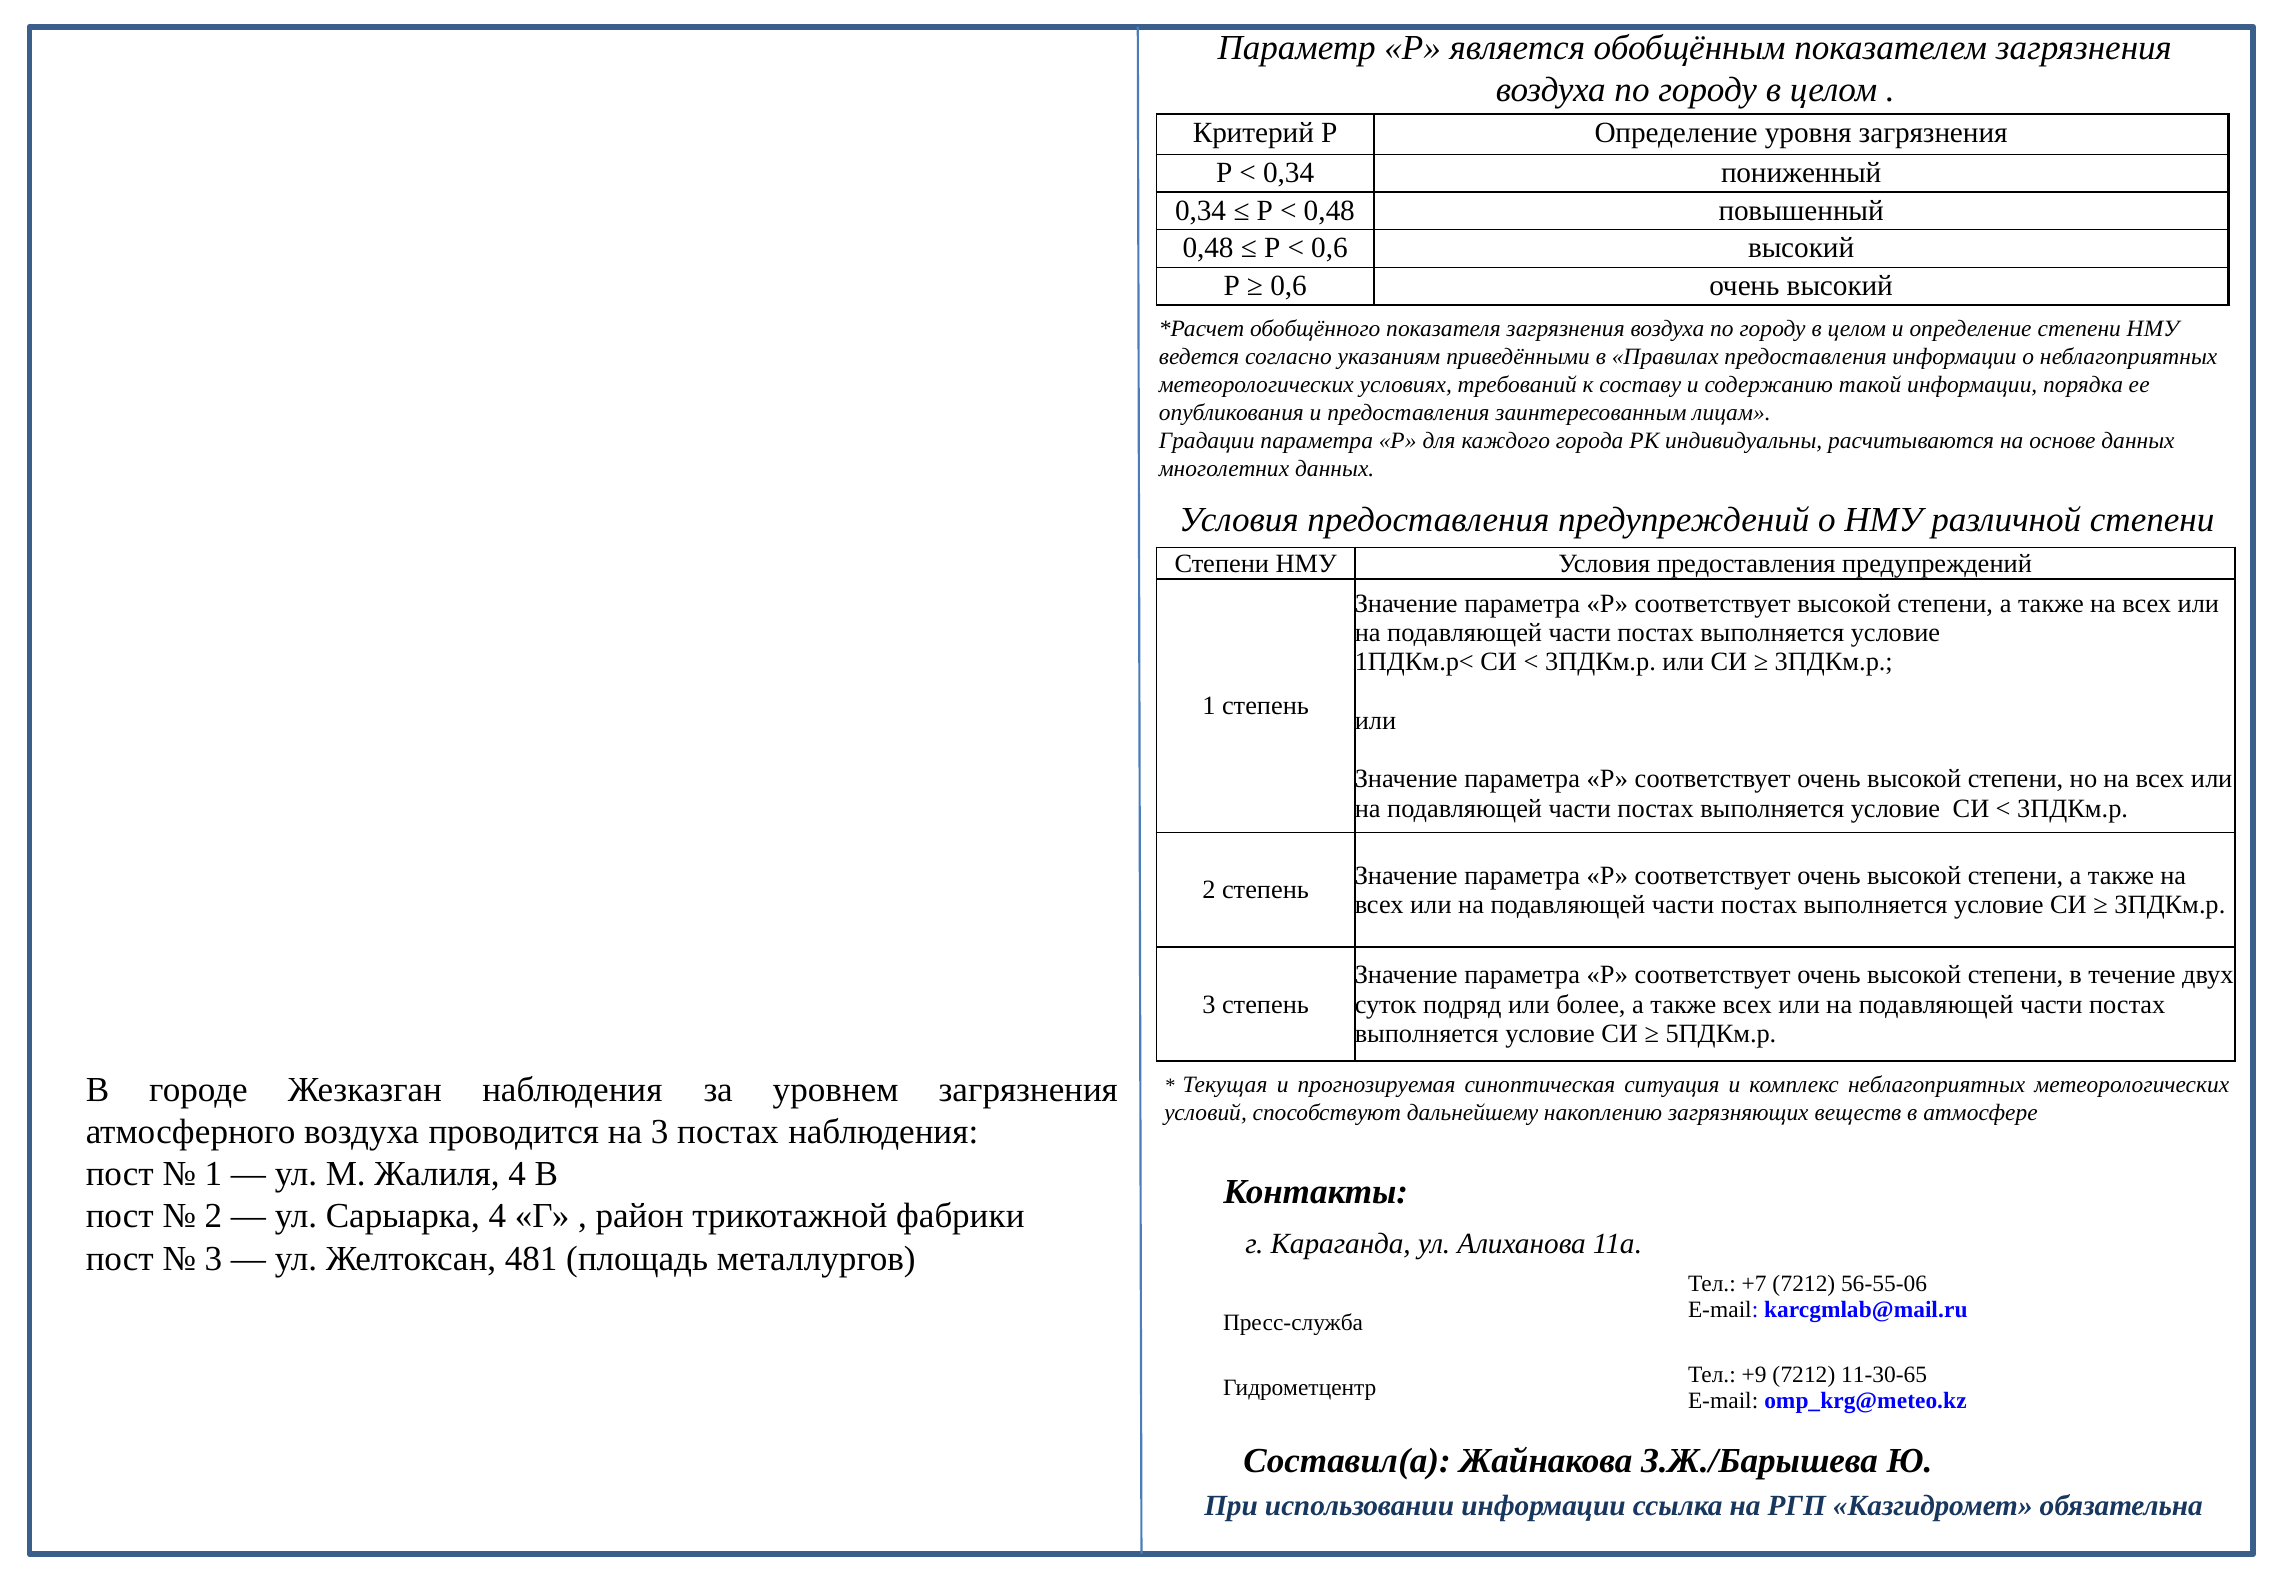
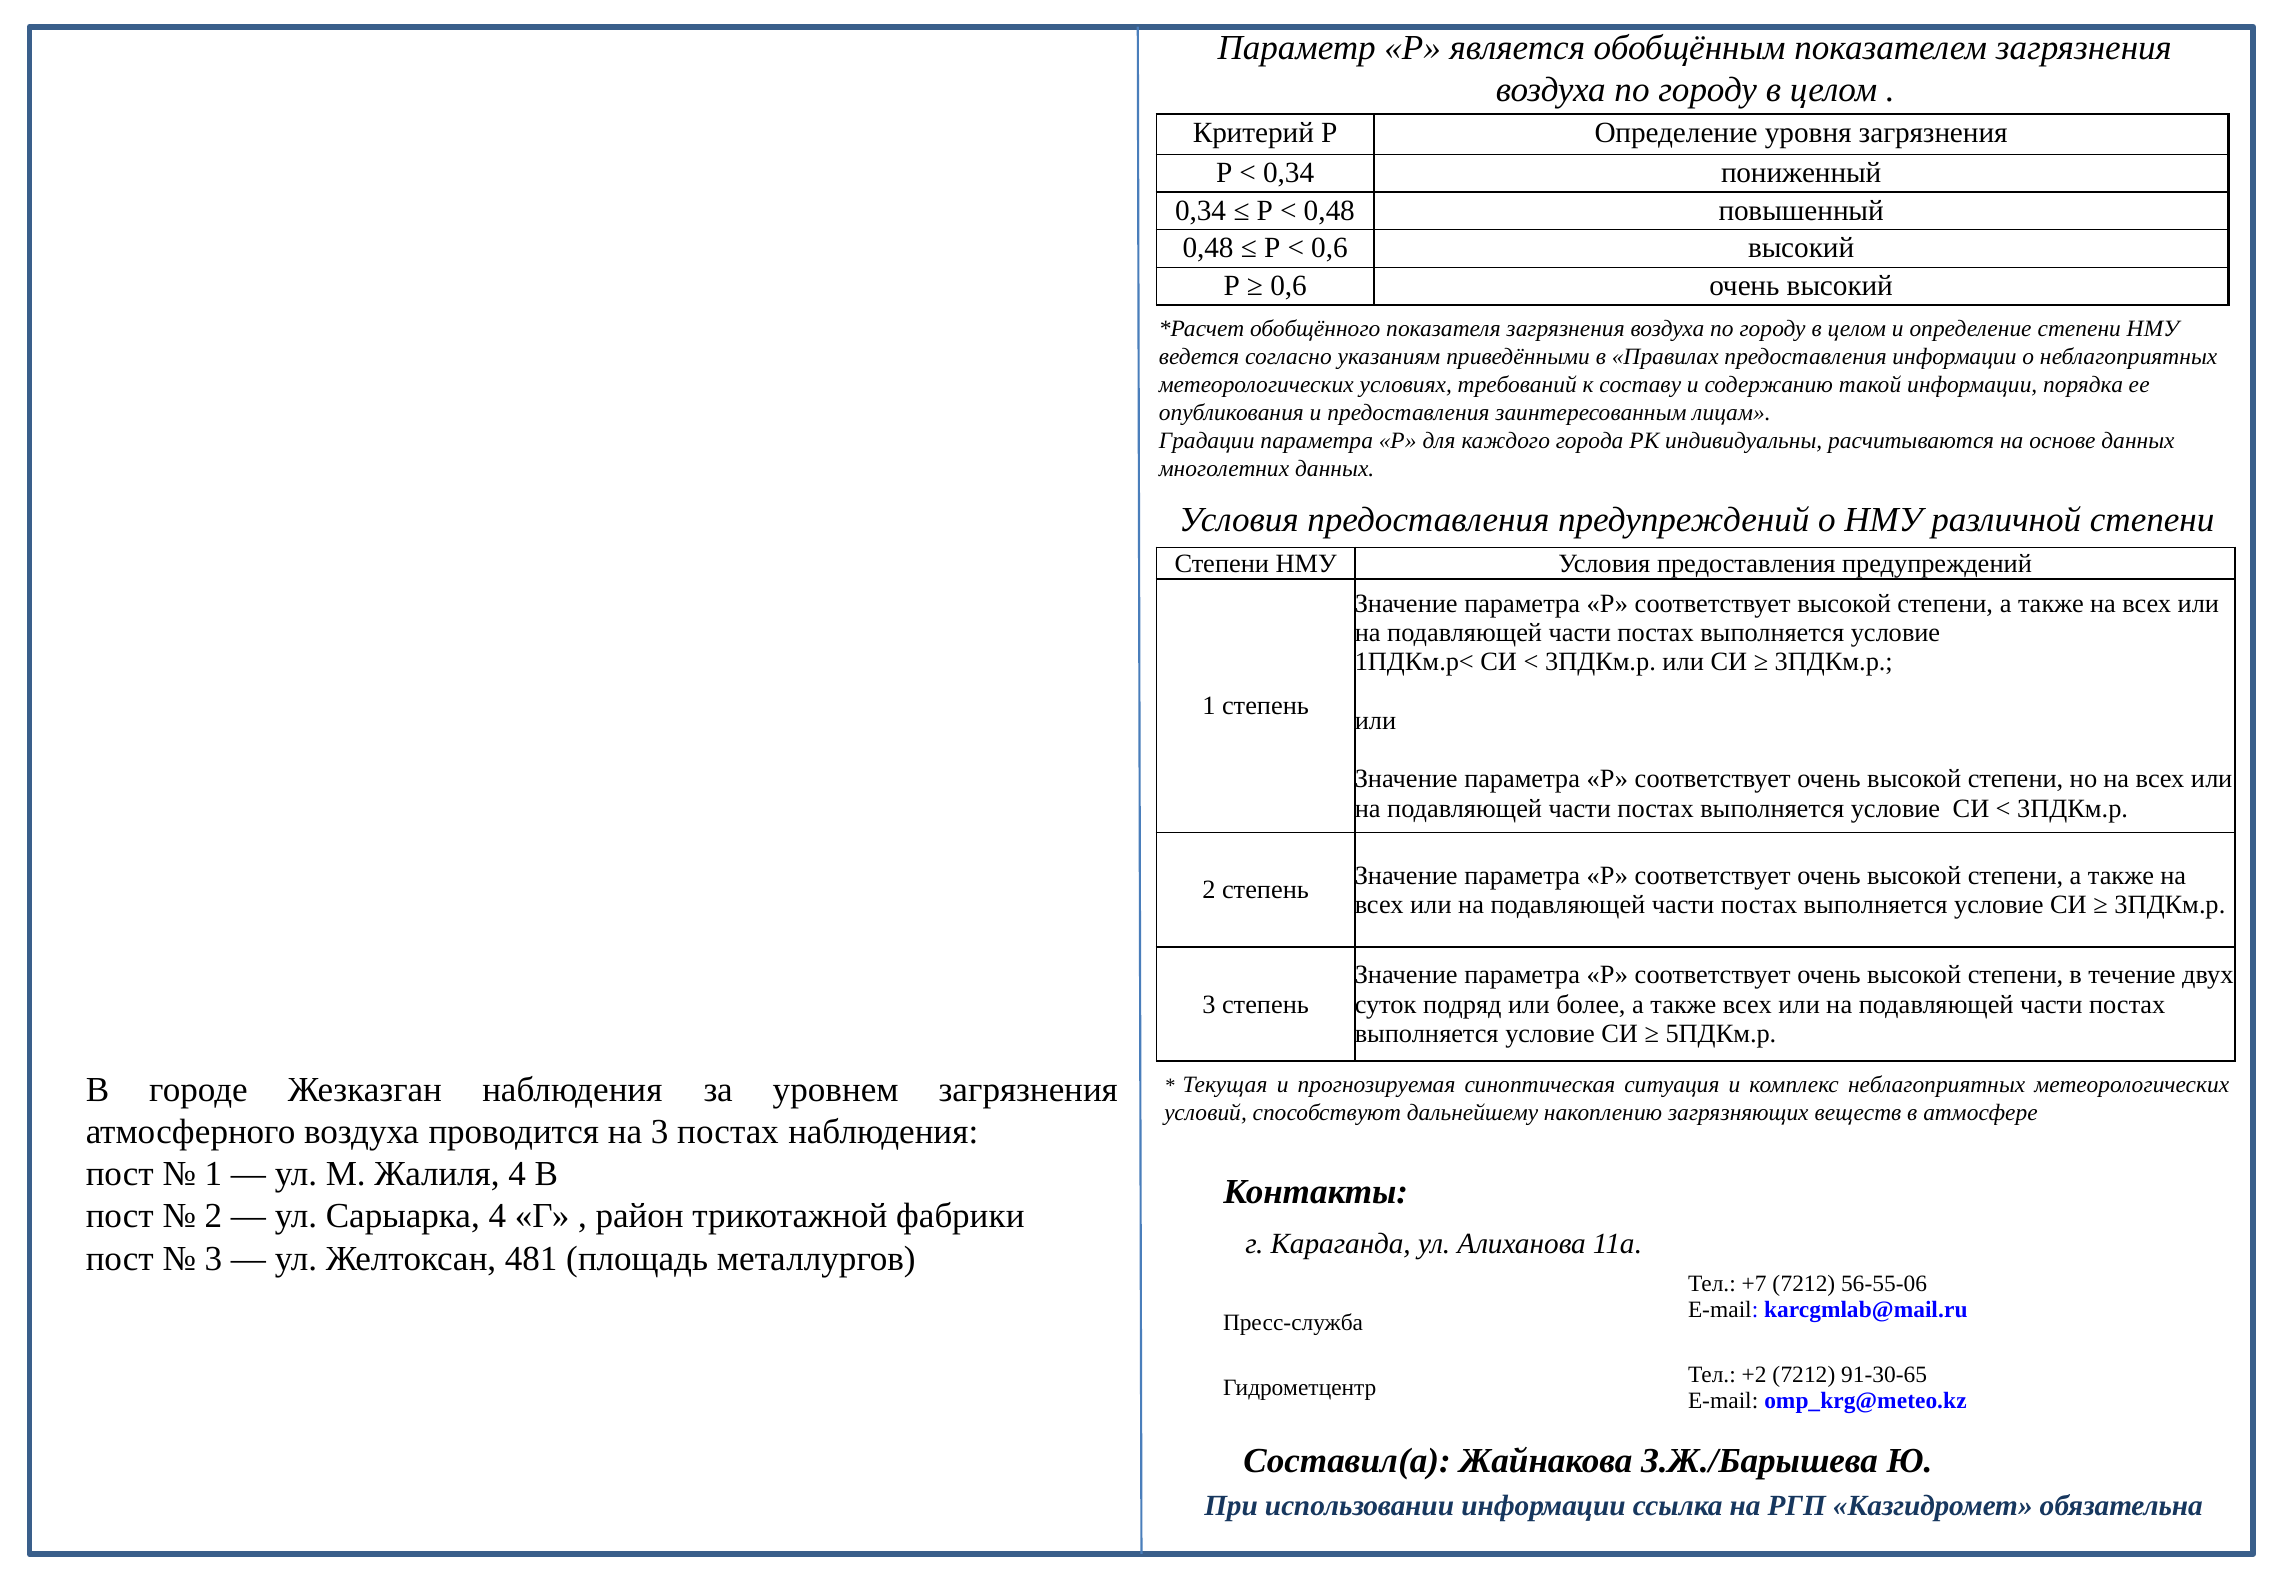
+9: +9 -> +2 (1754, 1375)
11-30-65: 11-30-65 -> 91-30-65 (1884, 1375)
